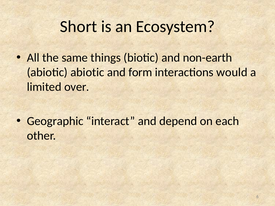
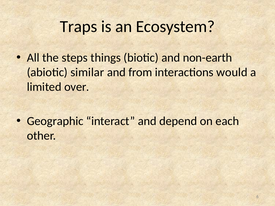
Short: Short -> Traps (79, 27)
same: same -> steps (75, 58)
abiotic abiotic: abiotic -> similar (87, 72)
form: form -> from (140, 72)
